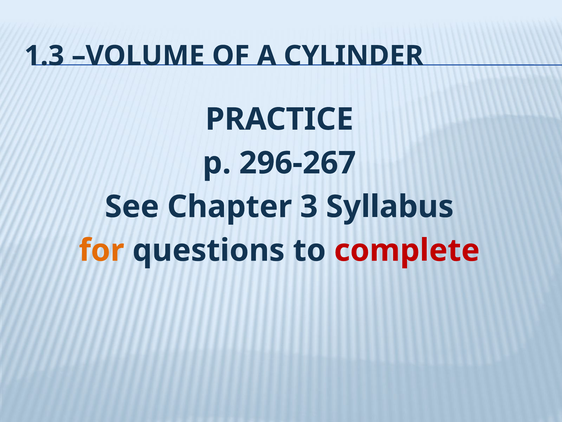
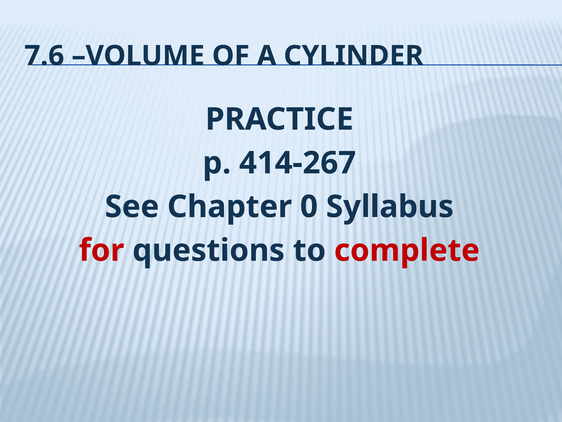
1.3: 1.3 -> 7.6 (44, 56)
296-267: 296-267 -> 414-267 (298, 163)
3: 3 -> 0 (309, 207)
for colour: orange -> red (102, 250)
